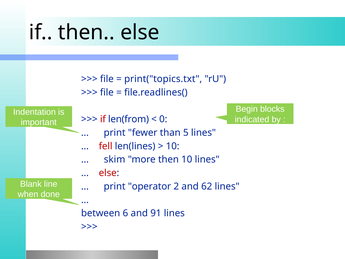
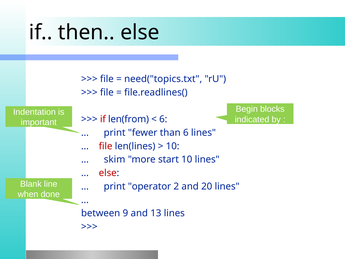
print("topics.txt: print("topics.txt -> need("topics.txt (163, 79)
0: 0 -> 6 (163, 119)
than 5: 5 -> 6 (186, 133)
fell: fell -> file (106, 146)
more then: then -> start (168, 159)
62: 62 -> 20 (207, 186)
6: 6 -> 9 (125, 213)
91: 91 -> 13 (156, 213)
